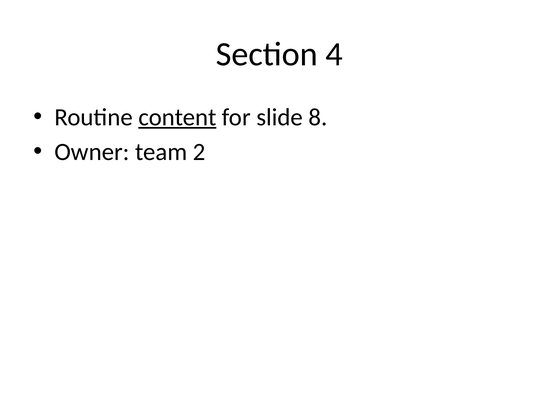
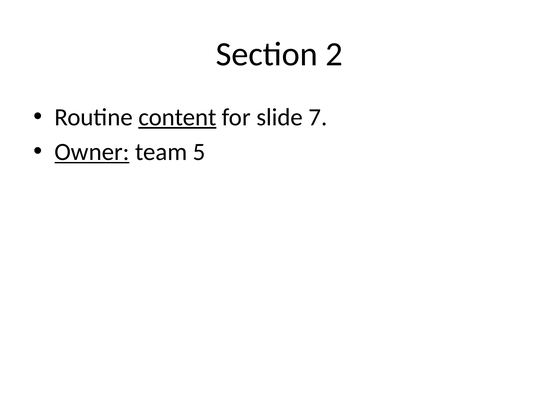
4: 4 -> 2 (334, 54)
8: 8 -> 7 (318, 117)
Owner underline: none -> present (92, 152)
2: 2 -> 5 (199, 152)
